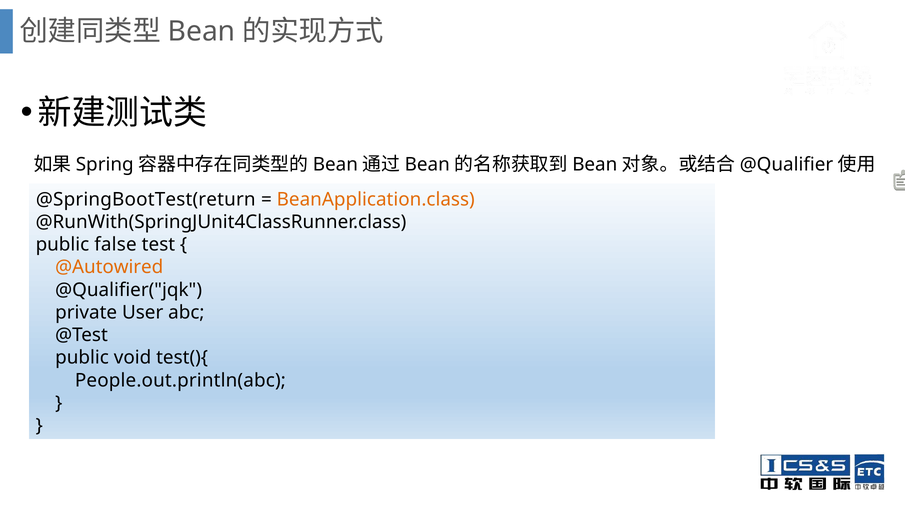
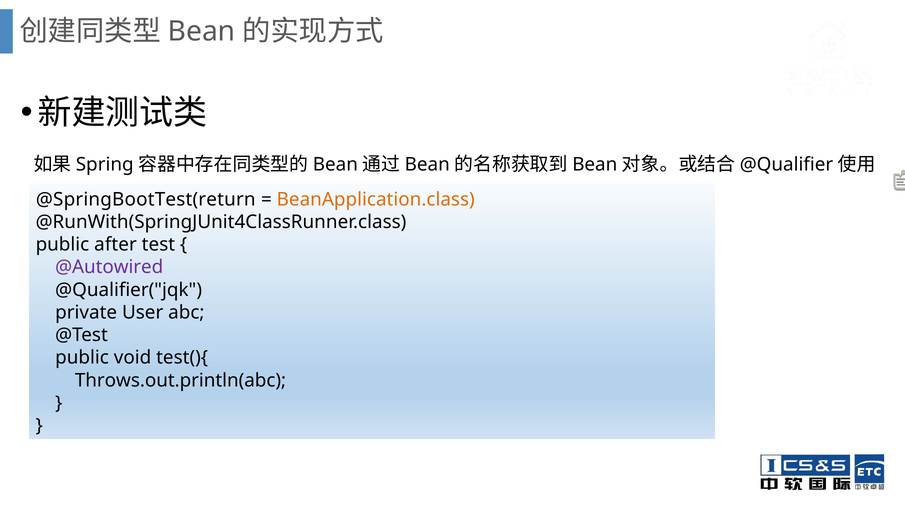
false: false -> after (116, 245)
@Autowired colour: orange -> purple (109, 267)
People.out.println(abc: People.out.println(abc -> Throws.out.println(abc (180, 380)
